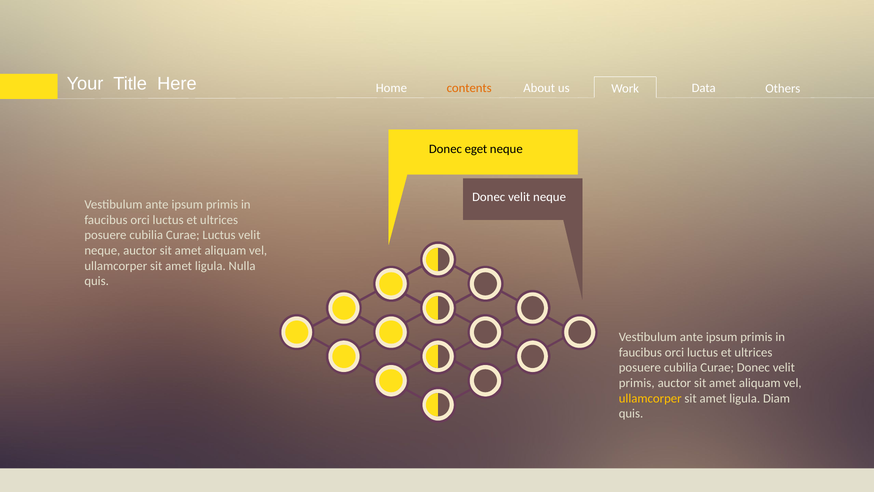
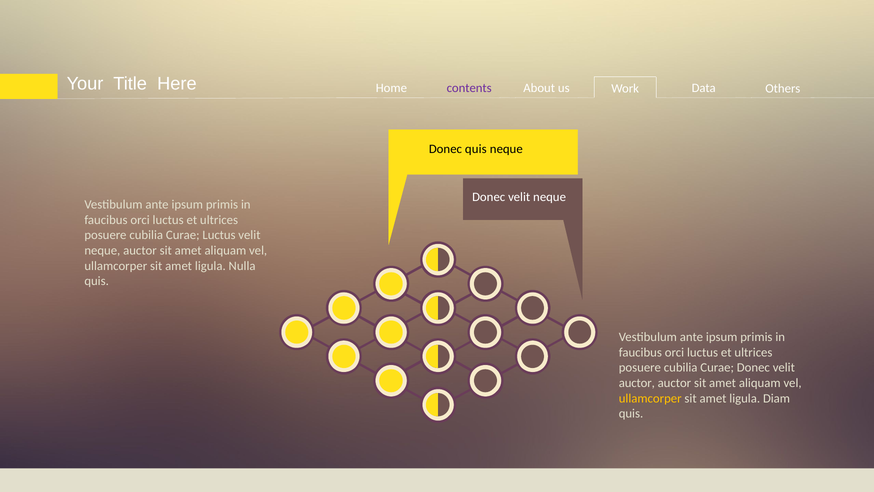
contents colour: orange -> purple (469, 88)
Donec eget: eget -> quis (476, 149)
primis: primis -> auctor (637, 383)
